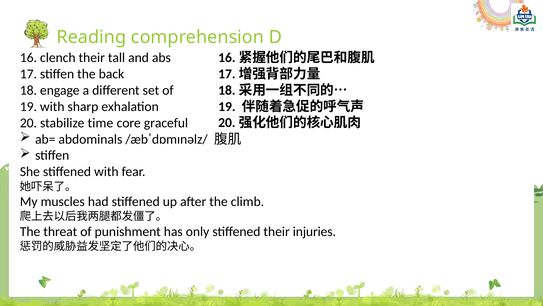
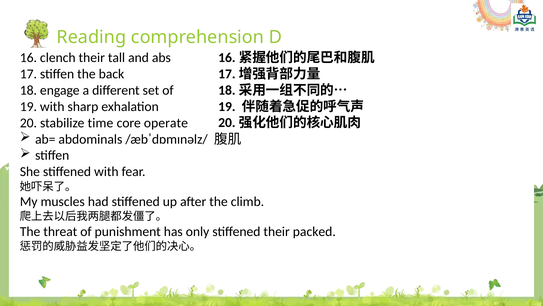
graceful: graceful -> operate (166, 123)
injuries: injuries -> packed (314, 231)
